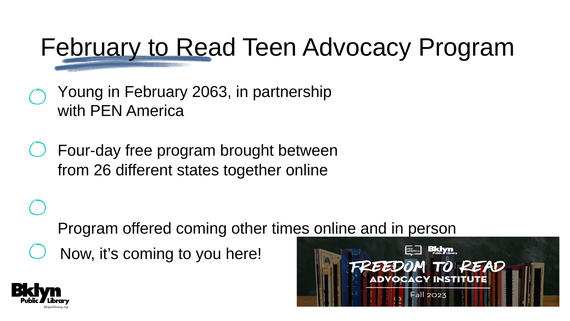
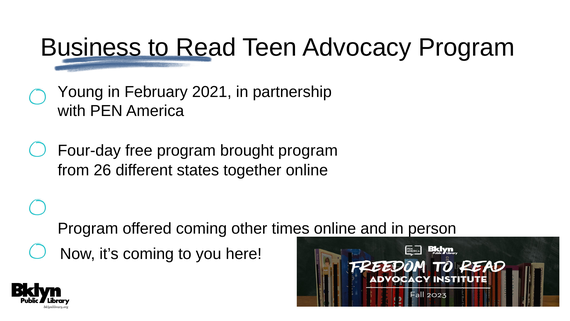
February: February -> Business (91, 47)
2063: 2063 -> 2021 (212, 92)
brought between: between -> program (308, 150)
